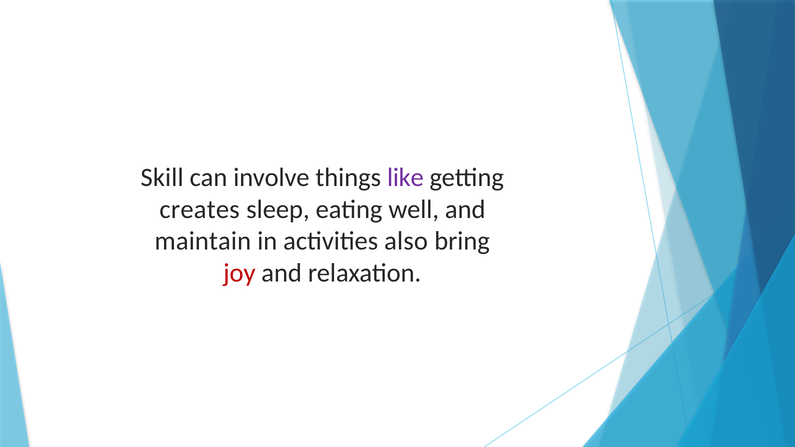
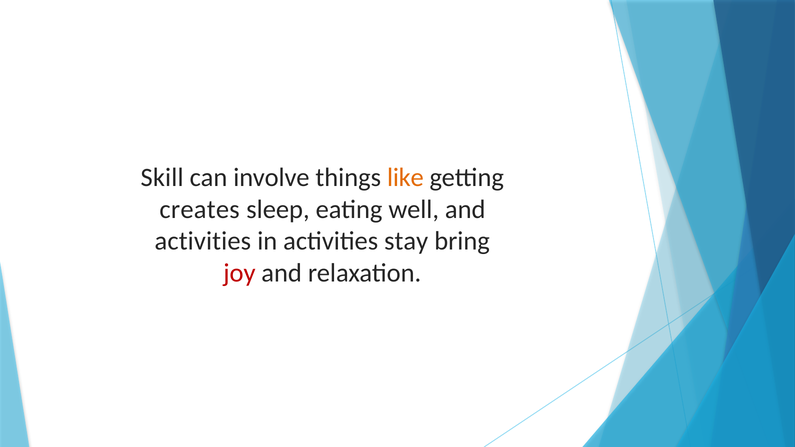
like colour: purple -> orange (405, 178)
maintain: maintain -> activities (203, 241)
also: also -> stay (406, 241)
